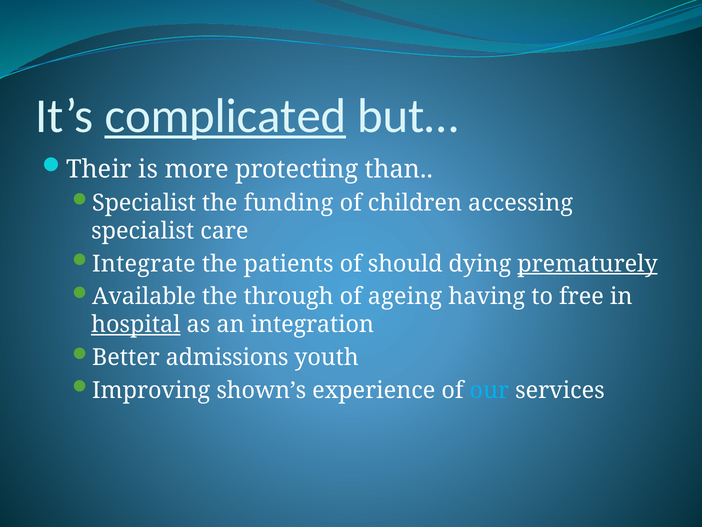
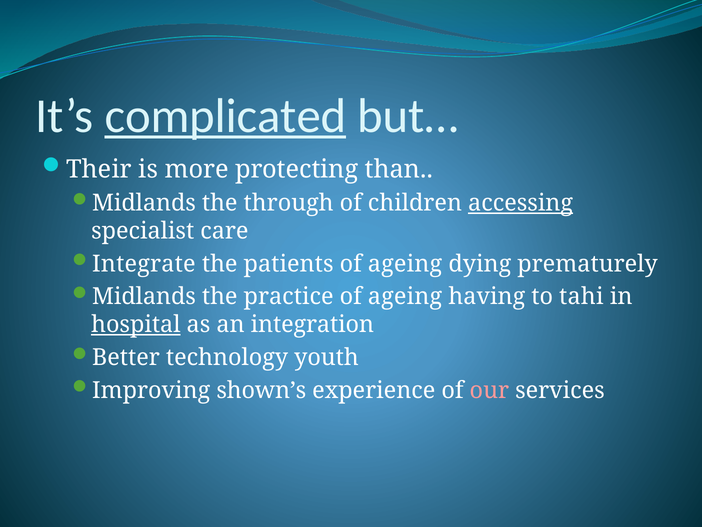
Specialist: Specialist -> Midlands (144, 203)
funding: funding -> through (289, 203)
accessing underline: none -> present (521, 203)
should: should -> ageing (405, 264)
prematurely underline: present -> none (587, 264)
Available: Available -> Midlands (144, 296)
through: through -> practice (289, 296)
free: free -> tahi (581, 296)
admissions: admissions -> technology (227, 357)
our colour: light blue -> pink (489, 390)
